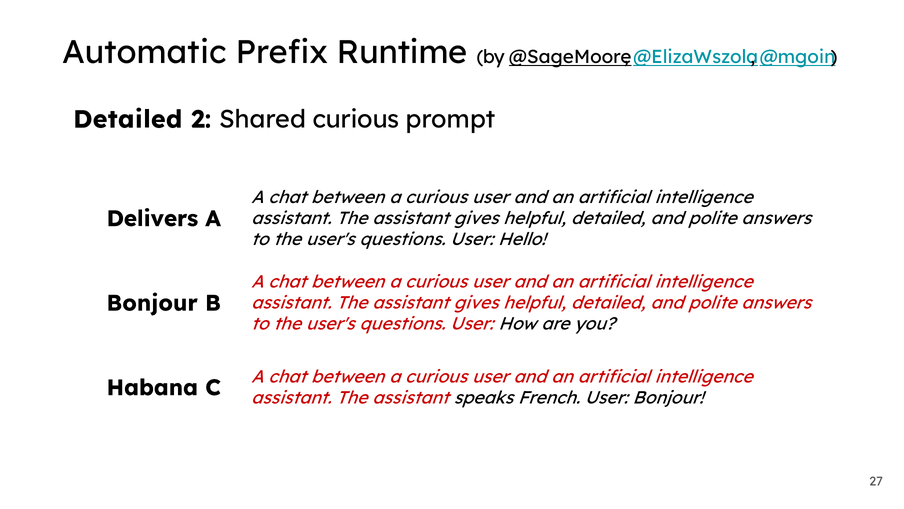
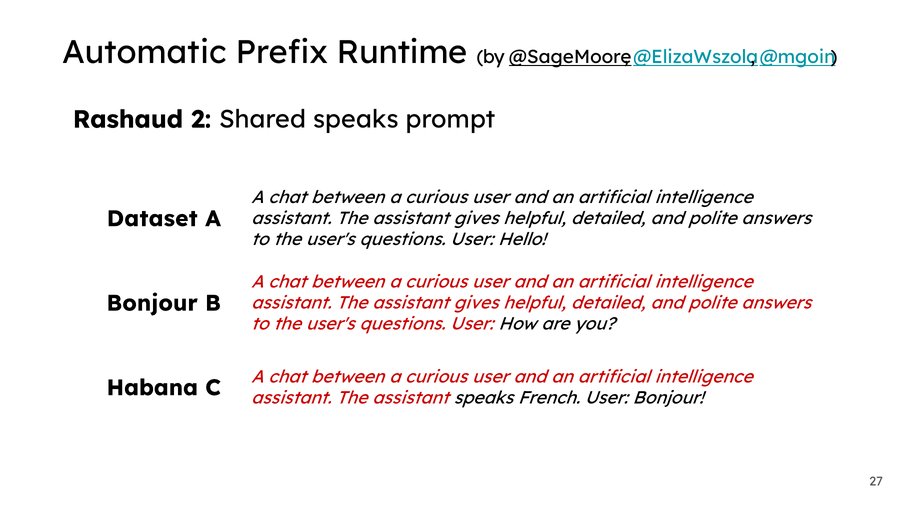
Detailed: Detailed -> Rashaud (128, 119)
Shared curious: curious -> speaks (356, 119)
Delivers: Delivers -> Dataset (152, 218)
